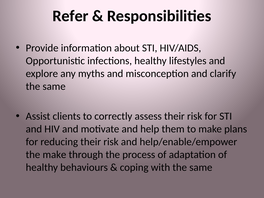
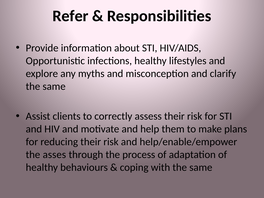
the make: make -> asses (54, 155)
